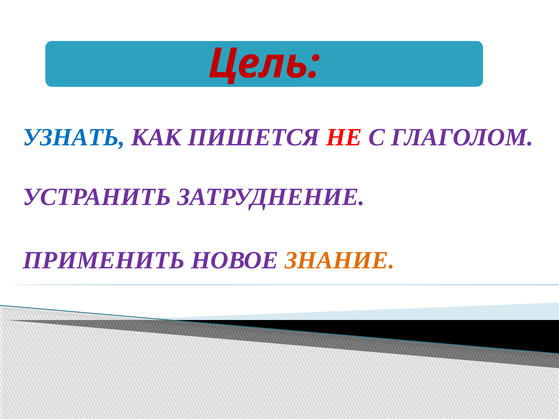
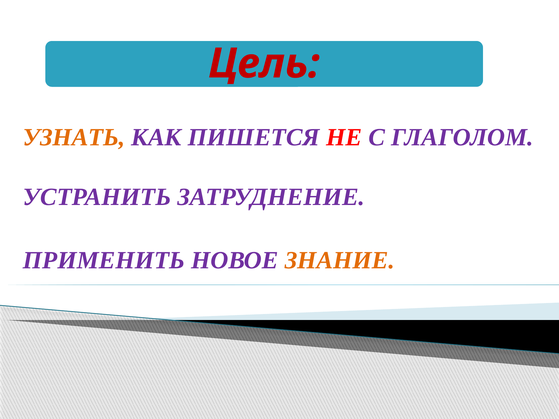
УЗНАТЬ colour: blue -> orange (74, 137)
